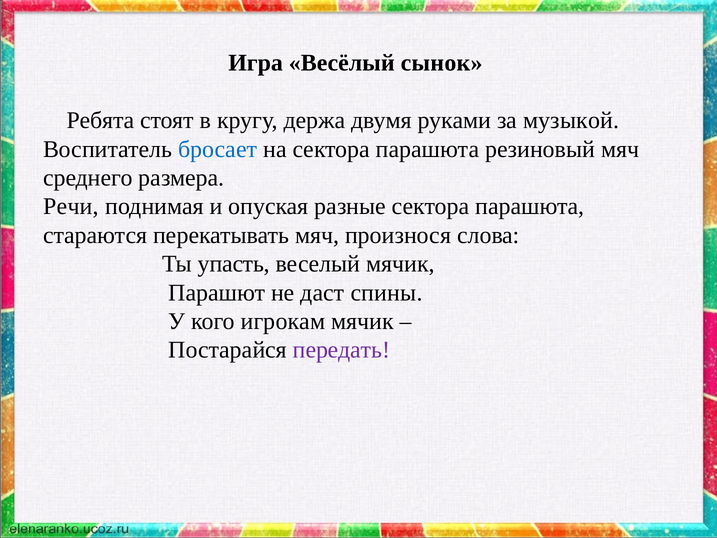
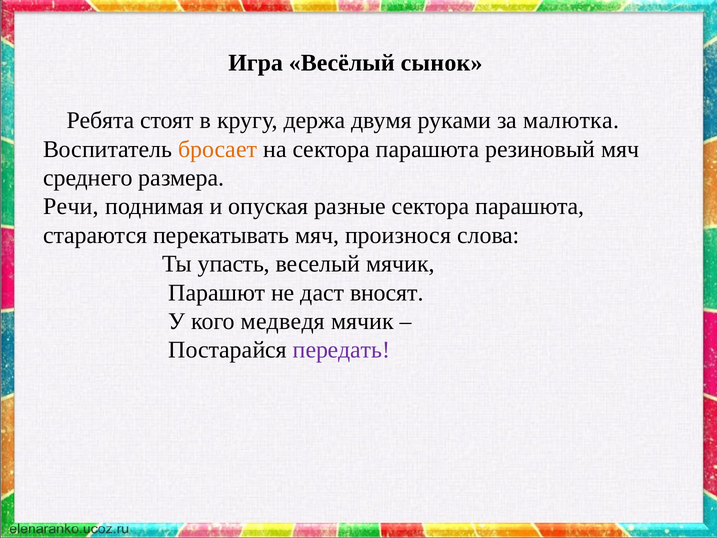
музыкой: музыкой -> малютка (571, 120)
бросает colour: blue -> orange (218, 149)
спины: спины -> вносят (387, 292)
игрокам: игрокам -> медведя (283, 321)
